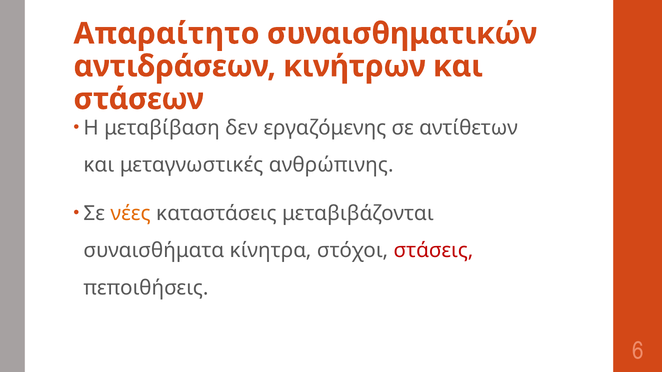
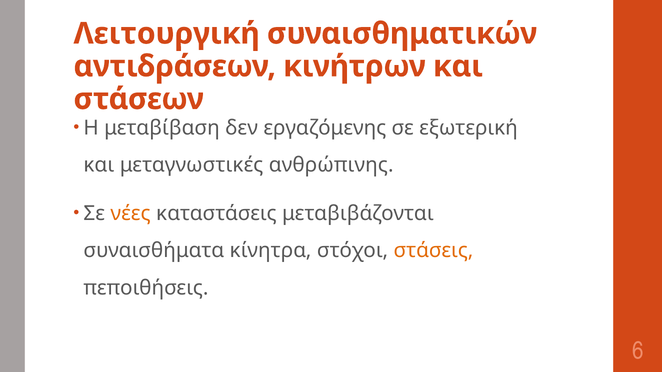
Απαραίτητο: Απαραίτητο -> Λειτουργική (167, 34)
αντίθετων: αντίθετων -> εξωτερική (468, 128)
στάσεις colour: red -> orange (433, 251)
